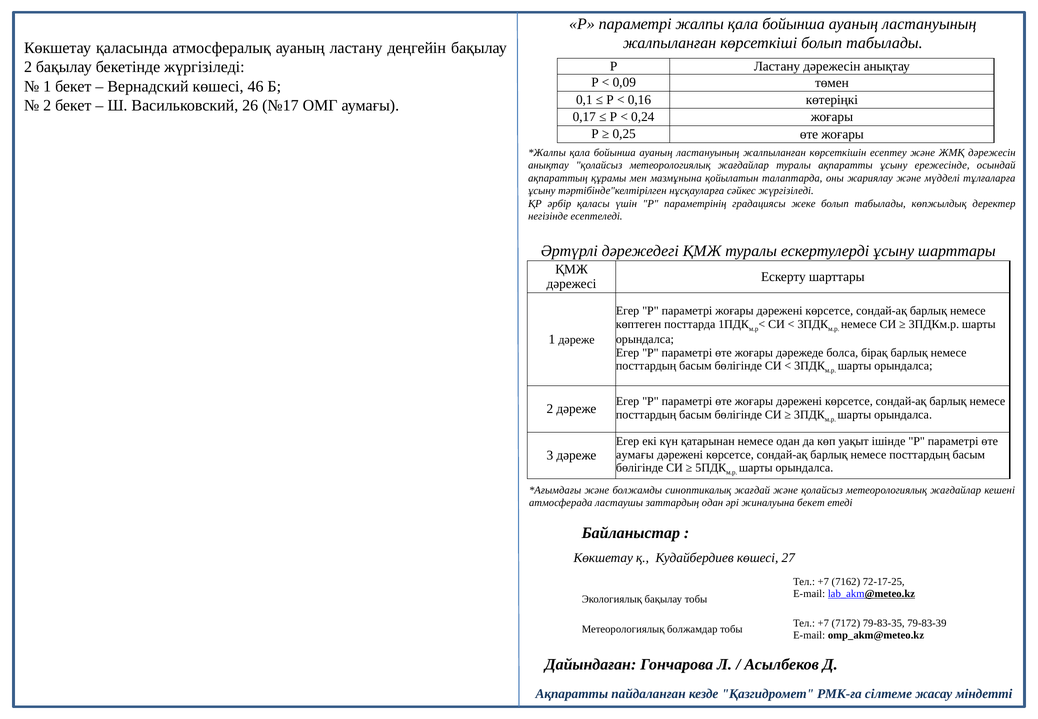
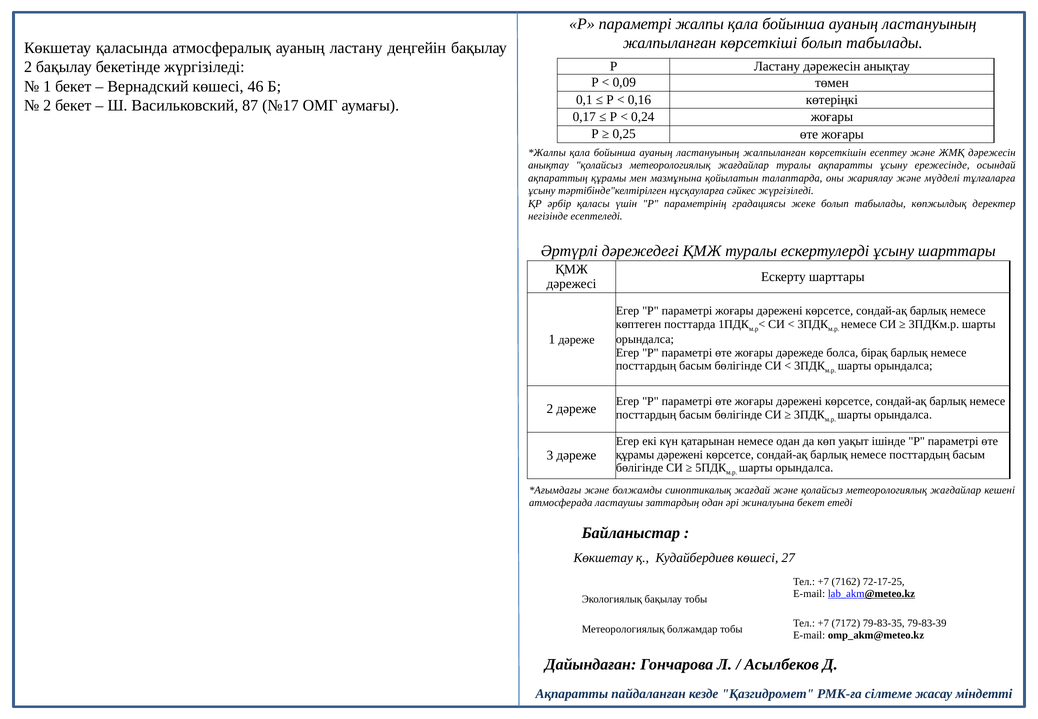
26: 26 -> 87 (250, 105)
аумағы: аумағы -> құрамы (635, 454)
